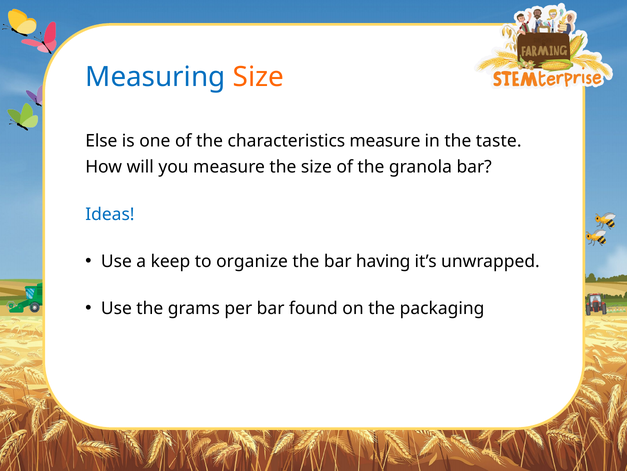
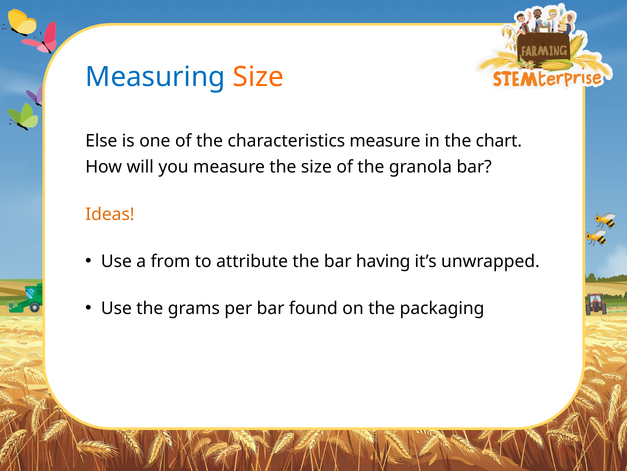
taste: taste -> chart (499, 141)
Ideas colour: blue -> orange (110, 214)
keep: keep -> from (171, 261)
organize: organize -> attribute (252, 261)
